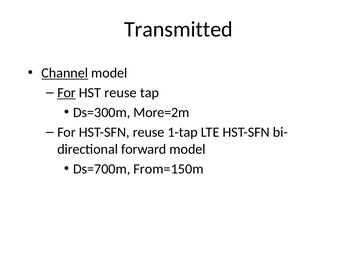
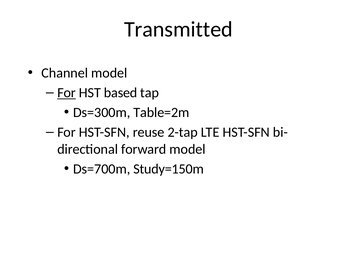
Channel underline: present -> none (65, 73)
HST reuse: reuse -> based (121, 93)
More=2m: More=2m -> Table=2m (161, 112)
1-tap: 1-tap -> 2-tap (183, 132)
From=150m: From=150m -> Study=150m (169, 169)
